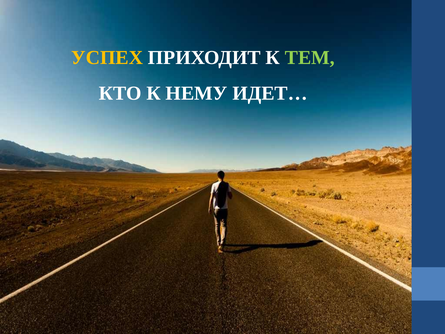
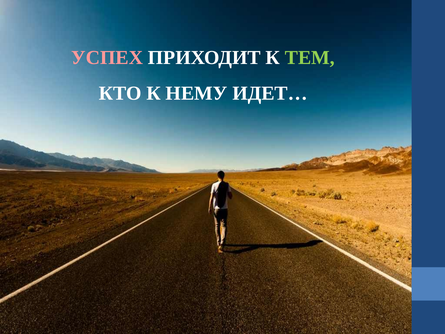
УСПЕХ colour: yellow -> pink (107, 57)
